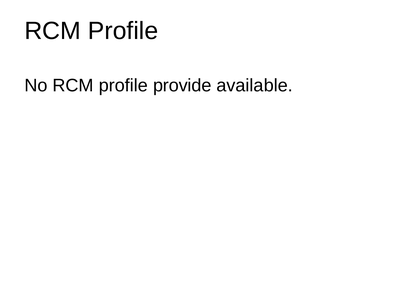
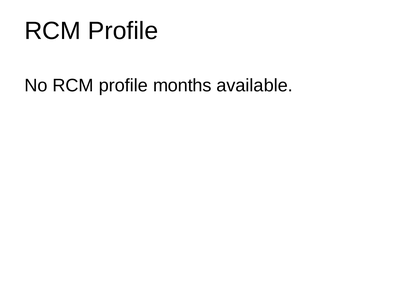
provide: provide -> months (182, 85)
